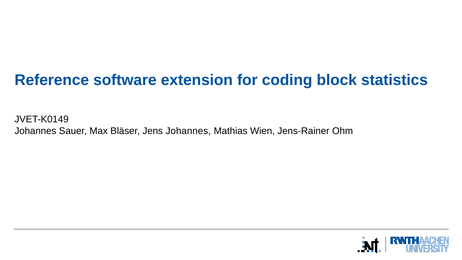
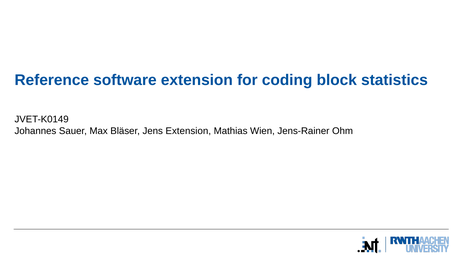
Jens Johannes: Johannes -> Extension (188, 131)
